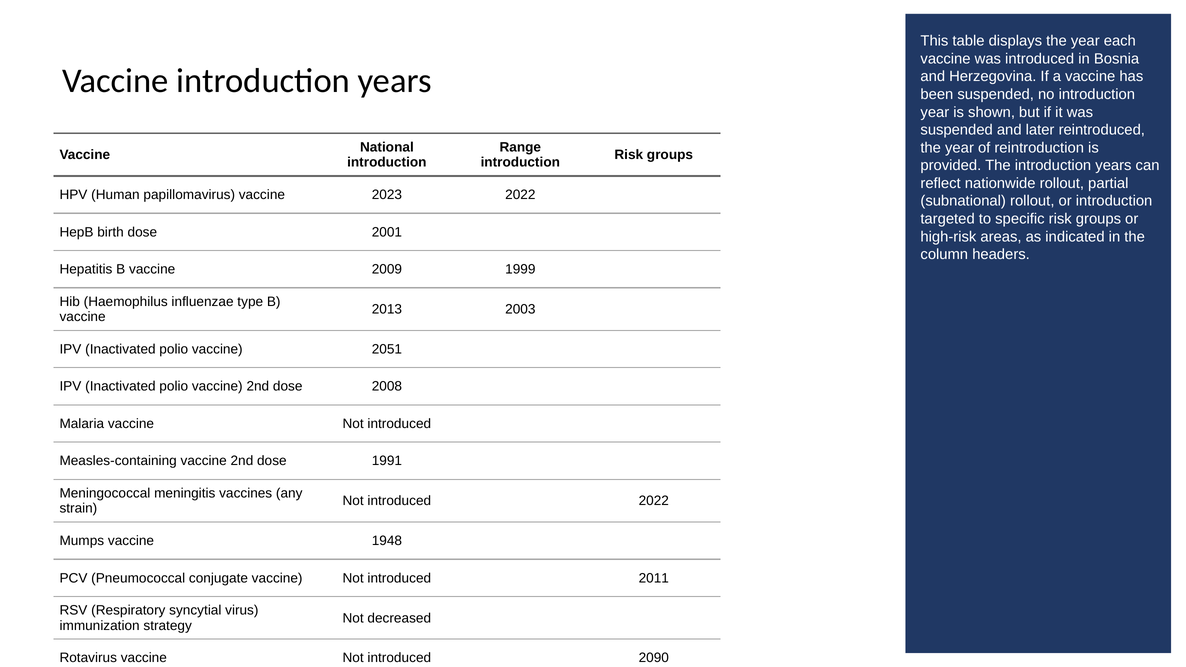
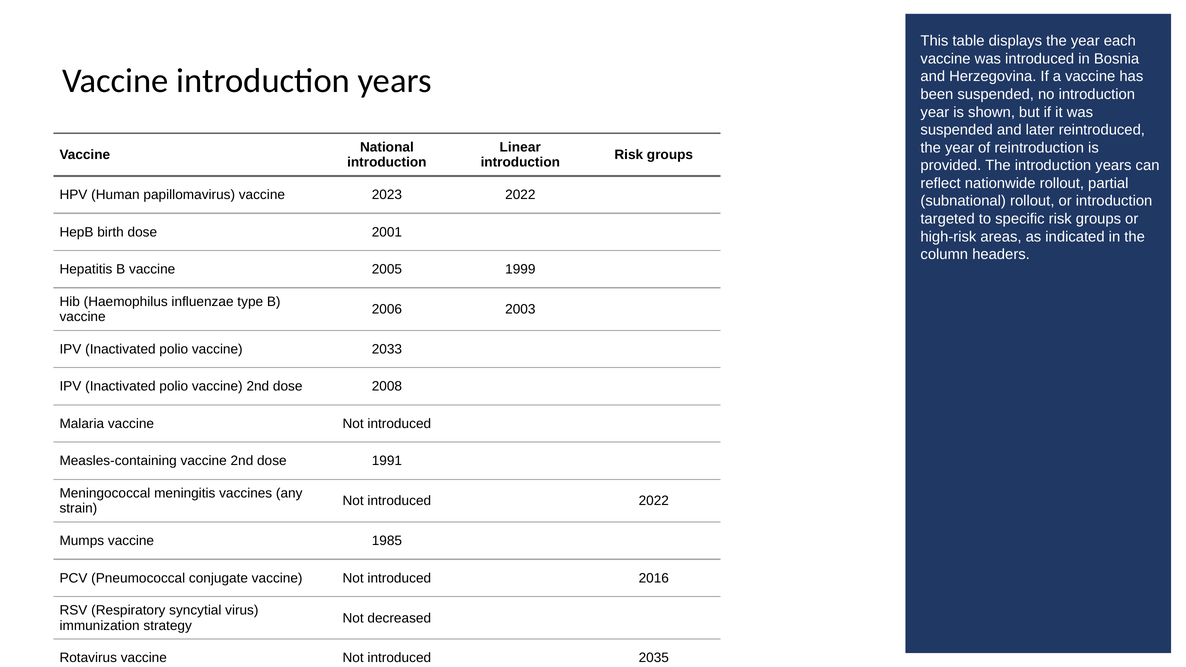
Range: Range -> Linear (520, 147)
2009: 2009 -> 2005 (387, 269)
2013: 2013 -> 2006 (387, 309)
2051: 2051 -> 2033 (387, 349)
1948: 1948 -> 1985 (387, 541)
2011: 2011 -> 2016 (654, 578)
2090: 2090 -> 2035 (654, 658)
